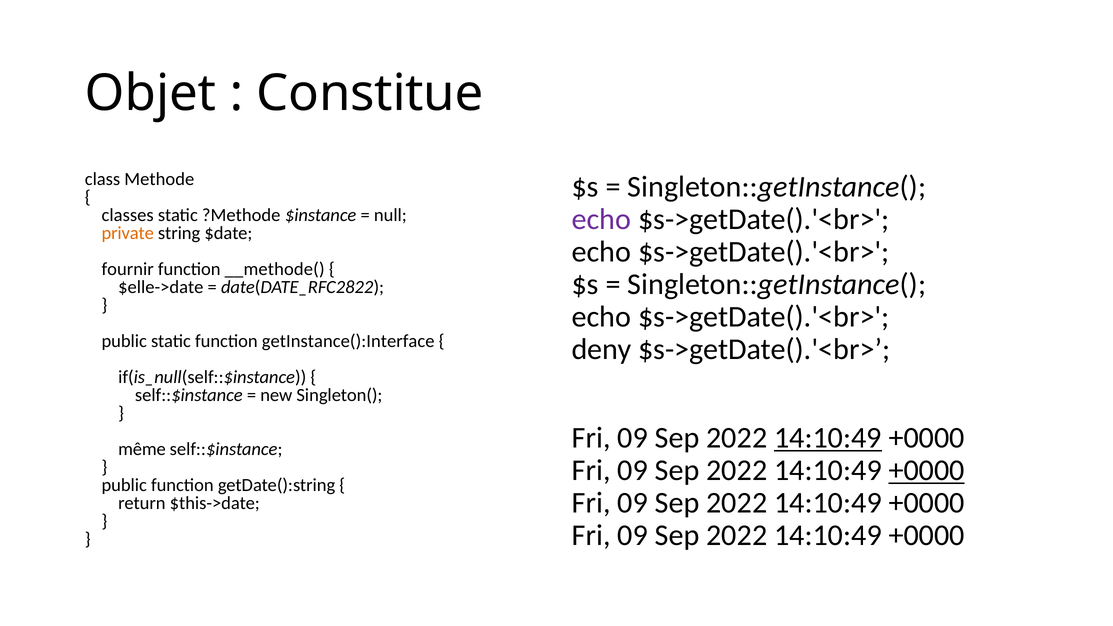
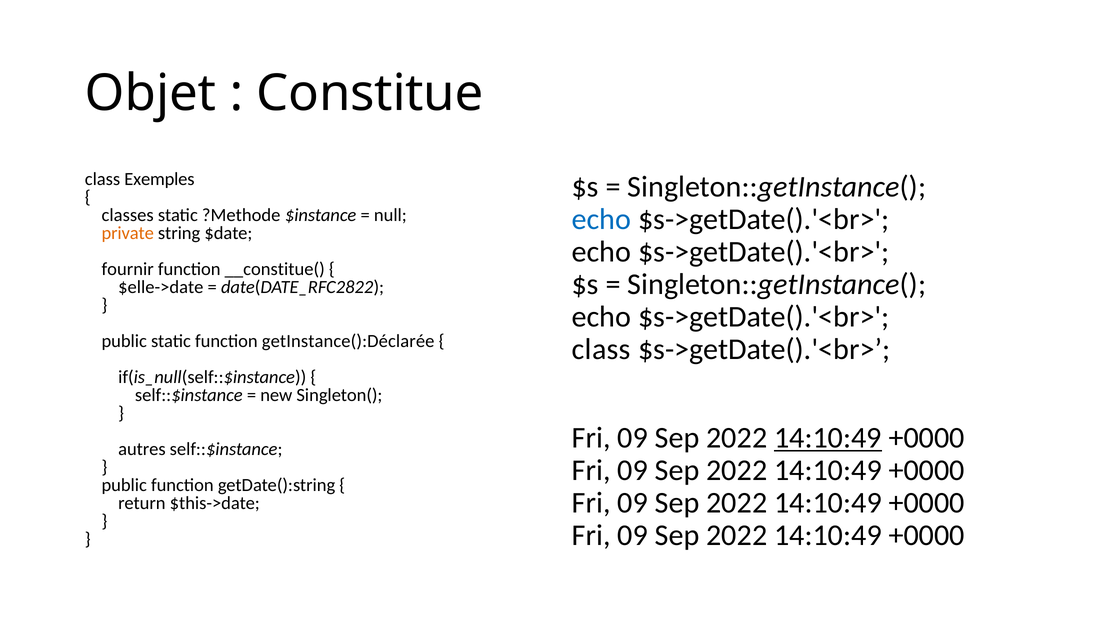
Methode: Methode -> Exemples (159, 179)
echo colour: purple -> blue (601, 219)
__methode(: __methode( -> __constitue( (275, 269)
getInstance():Interface: getInstance():Interface -> getInstance():Déclarée (348, 341)
deny: deny -> class (601, 350)
même: même -> autres (142, 449)
+0000 underline: present -> none (927, 470)
